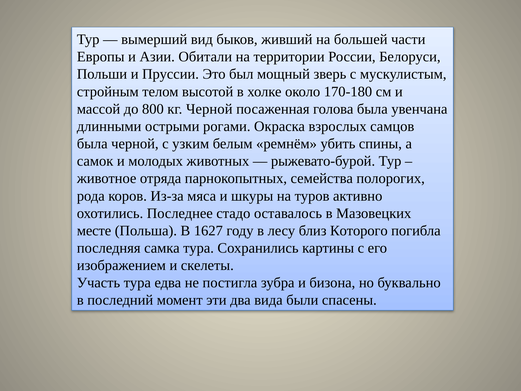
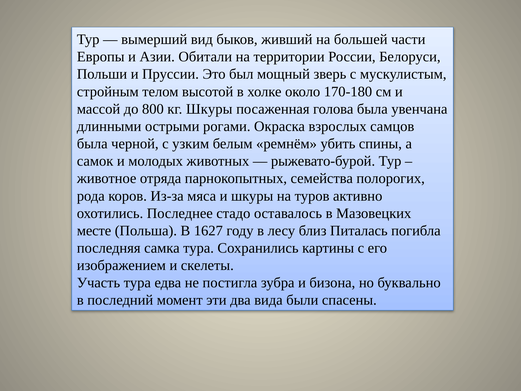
кг Черной: Черной -> Шкуры (209, 109)
Которого: Которого -> Питалась (359, 231)
